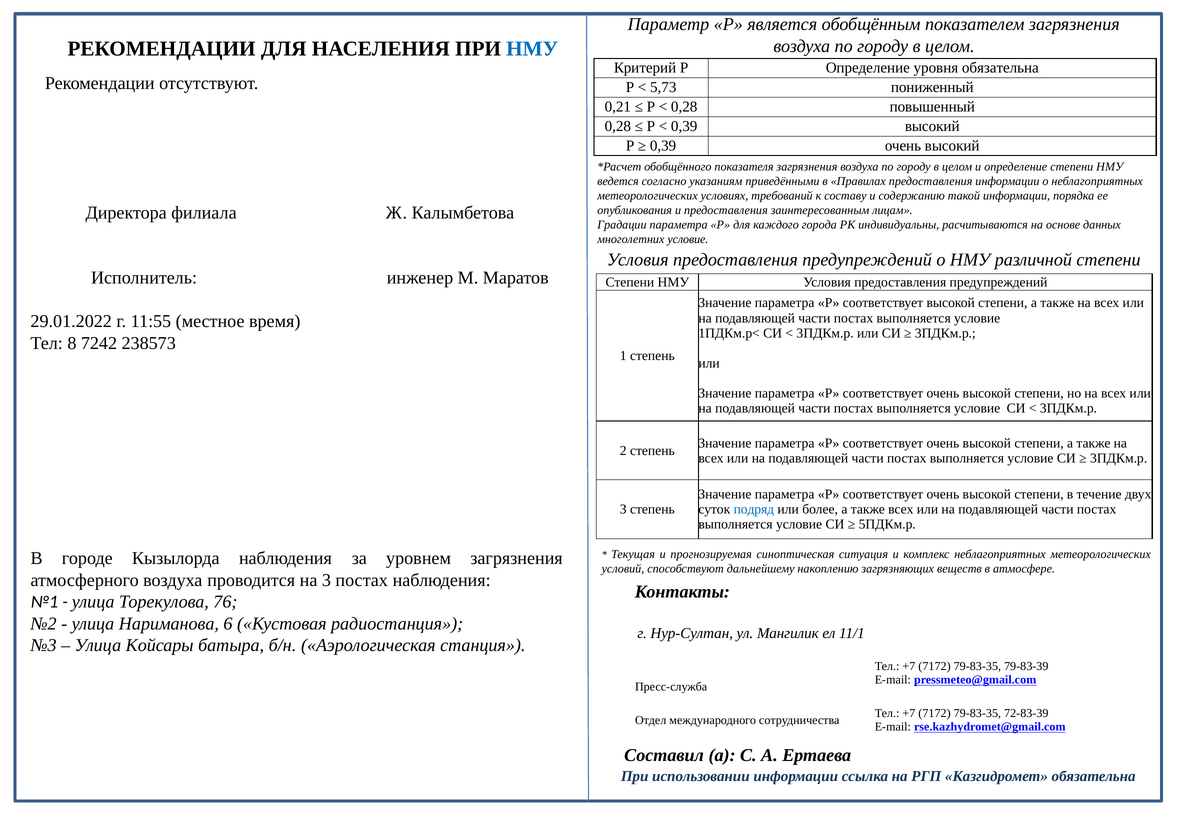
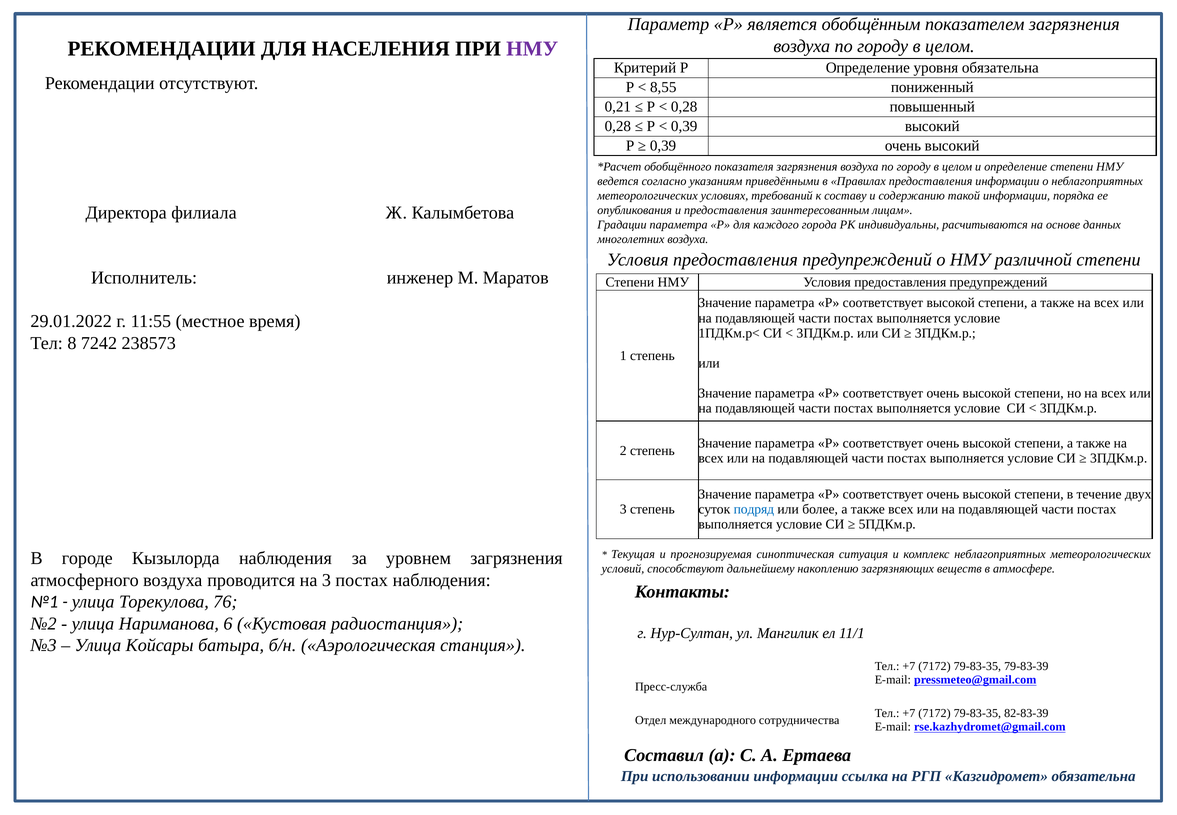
НМУ colour: blue -> purple (532, 49)
5,73: 5,73 -> 8,55 (663, 87)
многолетних условие: условие -> воздуха (688, 239)
72-83-39: 72-83-39 -> 82-83-39 (1026, 713)
